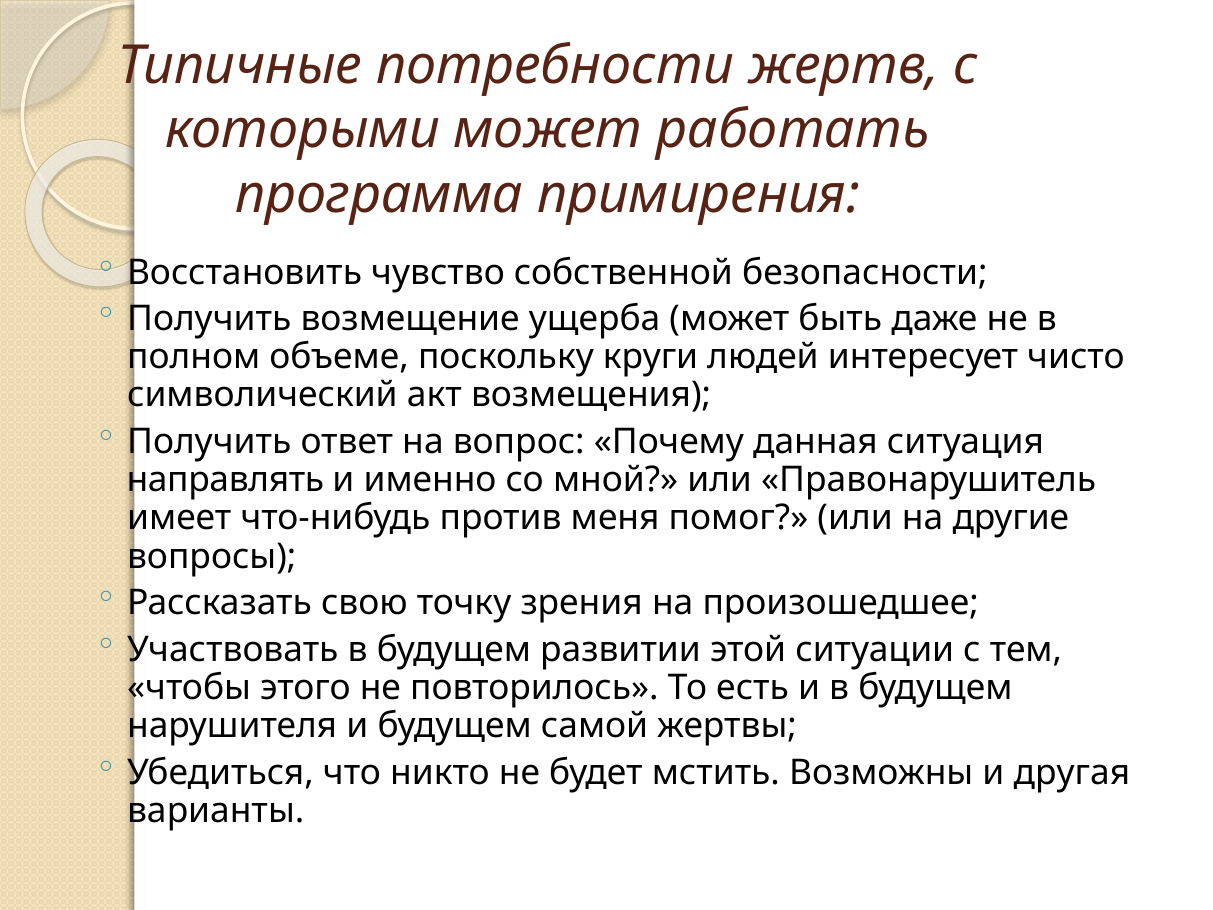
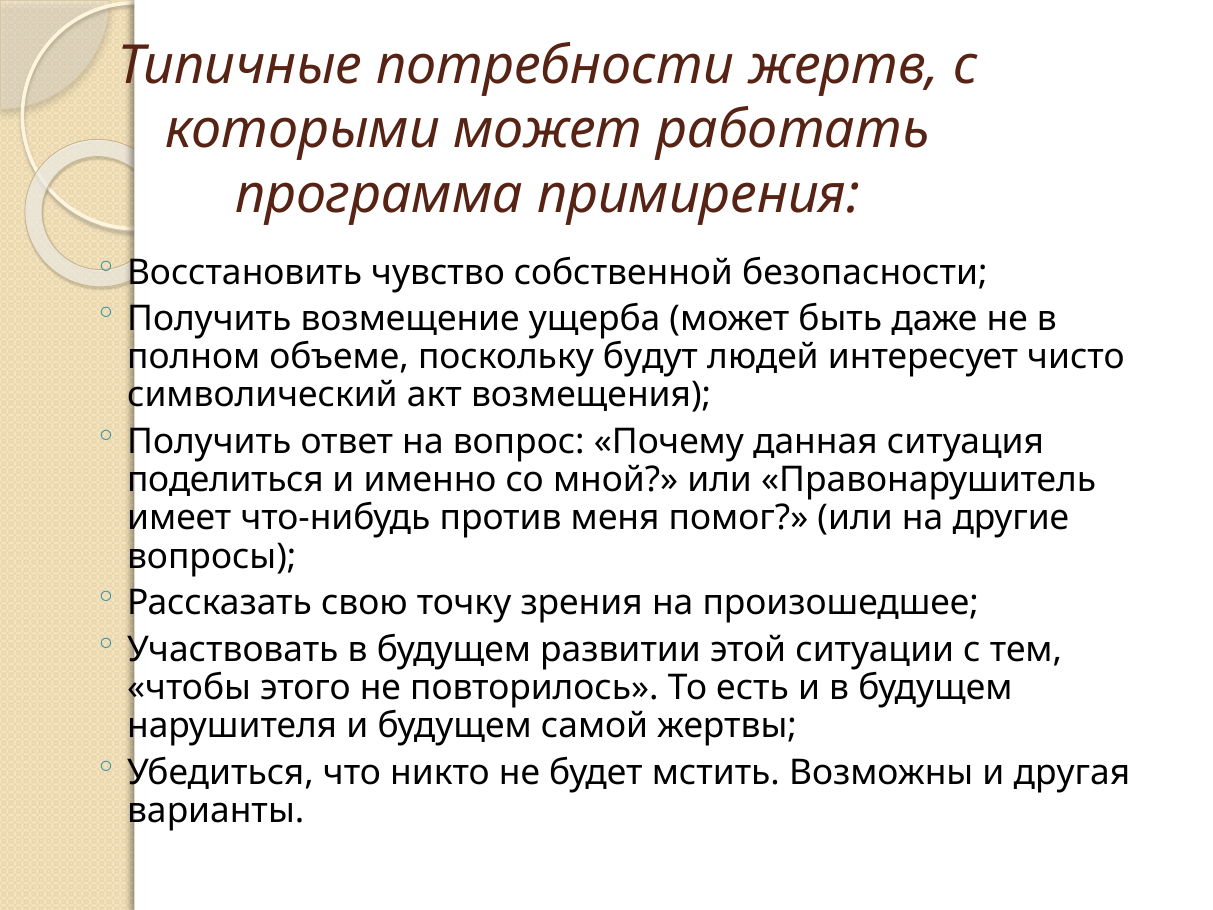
круги: круги -> будут (650, 357)
направлять: направлять -> поделиться (225, 480)
